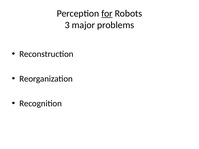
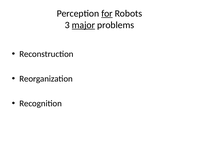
major underline: none -> present (83, 25)
